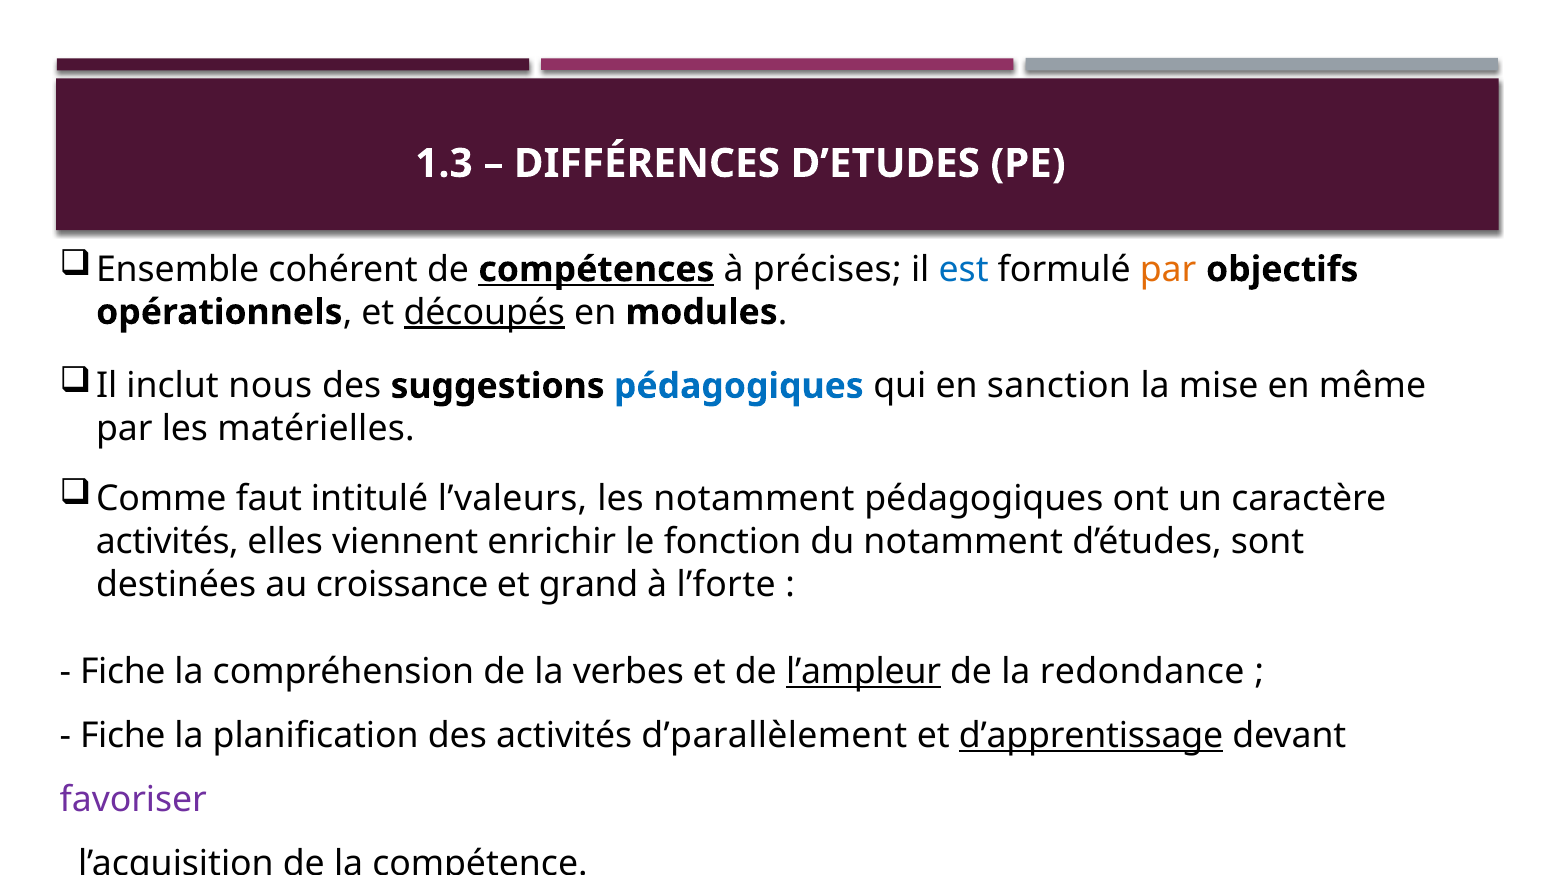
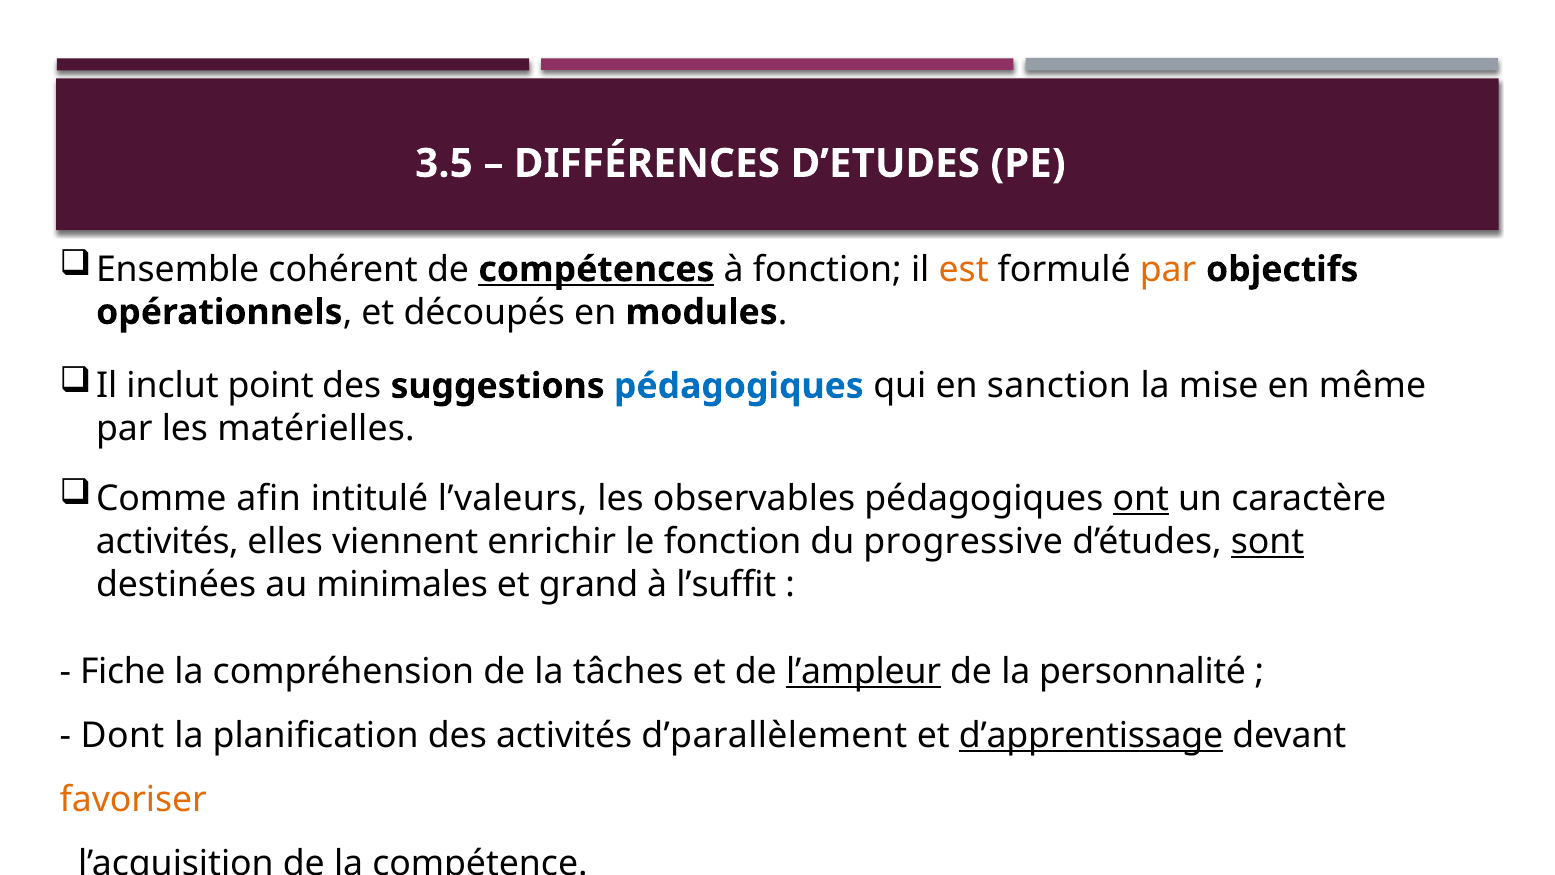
1.3: 1.3 -> 3.5 (444, 164)
à précises: précises -> fonction (827, 269)
est colour: blue -> orange (964, 269)
découpés underline: present -> none (484, 312)
nous: nous -> point (271, 386)
faut: faut -> afin (269, 499)
les notamment: notamment -> observables (754, 499)
ont underline: none -> present (1141, 499)
du notamment: notamment -> progressive (963, 541)
sont underline: none -> present (1268, 541)
croissance: croissance -> minimales (402, 584)
l’forte: l’forte -> l’suffit (726, 584)
verbes: verbes -> tâches (628, 672)
redondance: redondance -> personnalité (1143, 672)
Fiche: Fiche -> Dont (122, 736)
favoriser colour: purple -> orange (133, 800)
